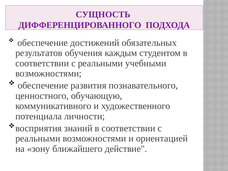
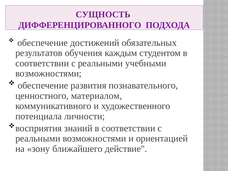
обучающую: обучающую -> материалом (97, 96)
